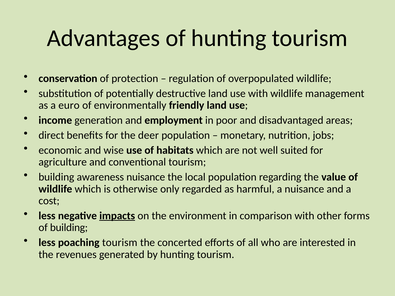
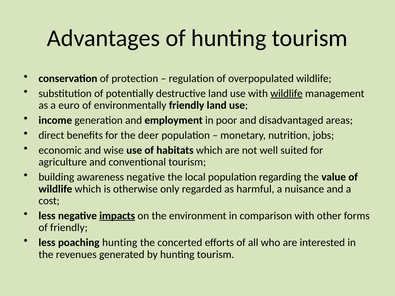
wildlife underline: none -> present (287, 93)
awareness nuisance: nuisance -> negative (146, 177)
of building: building -> friendly (69, 228)
poaching tourism: tourism -> hunting (120, 243)
